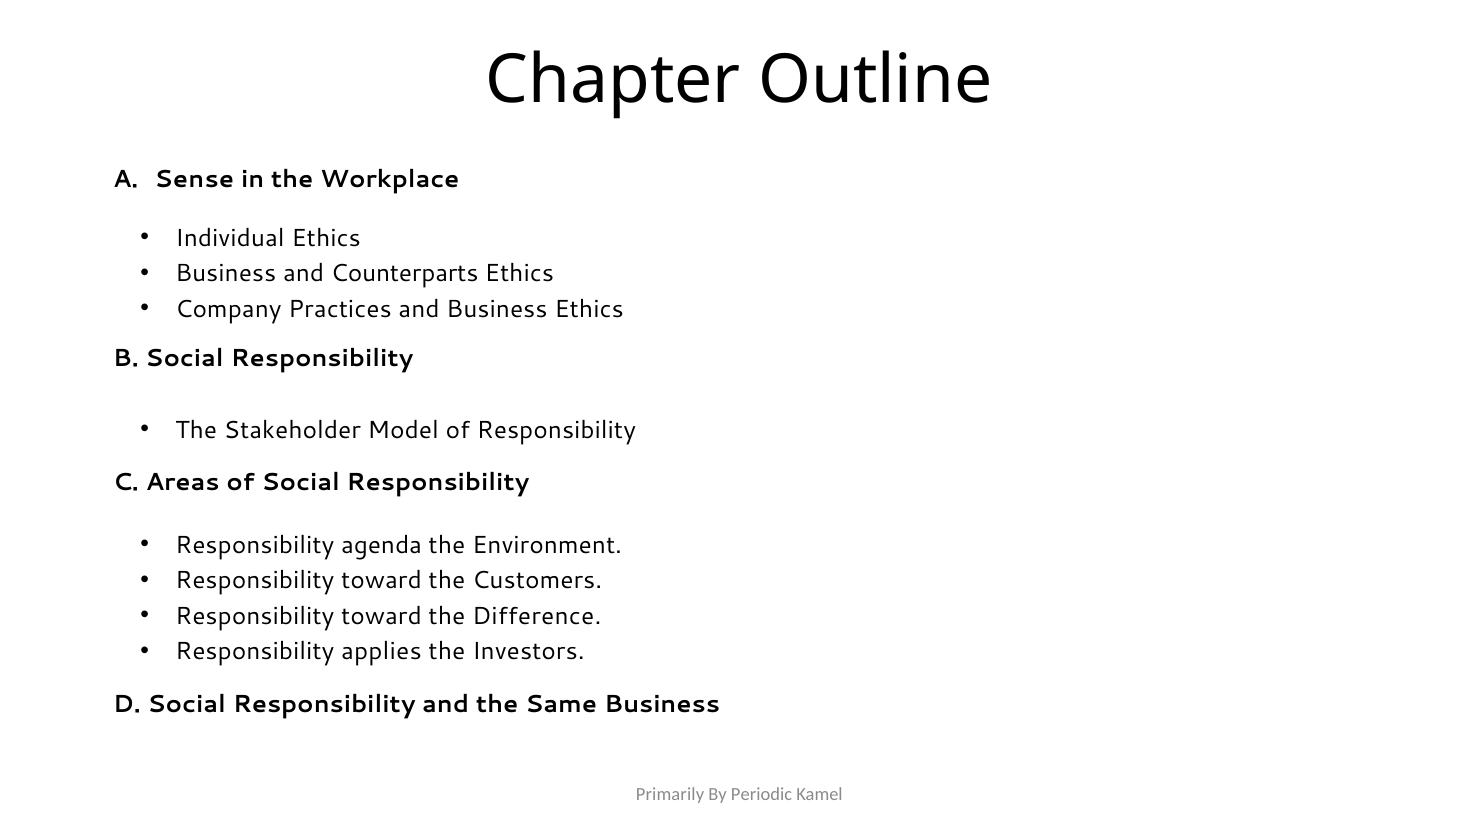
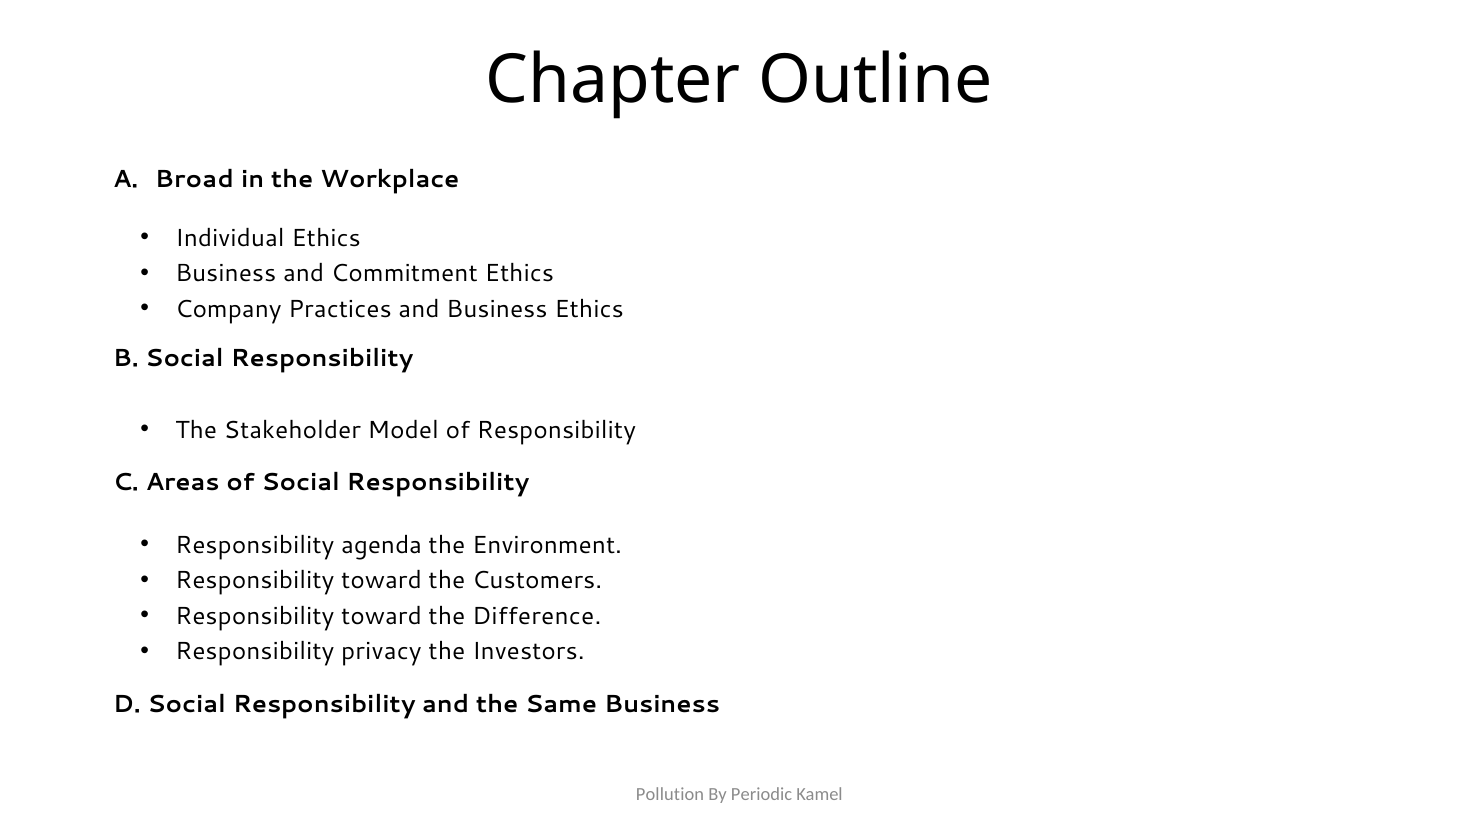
Sense: Sense -> Broad (194, 179)
Counterparts: Counterparts -> Commitment (404, 274)
applies: applies -> privacy (381, 652)
Primarily: Primarily -> Pollution (670, 794)
